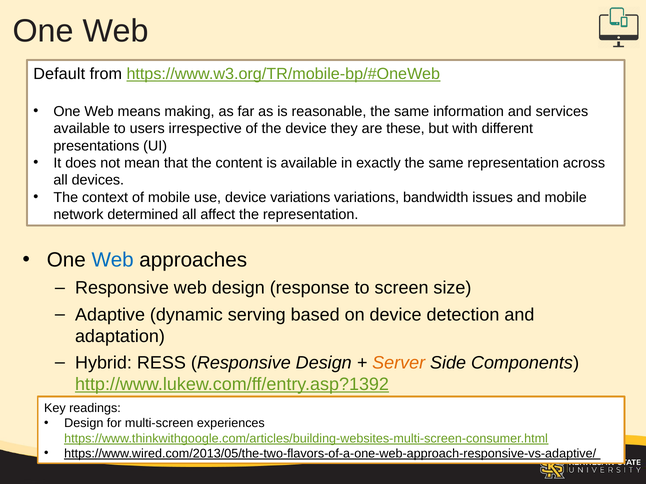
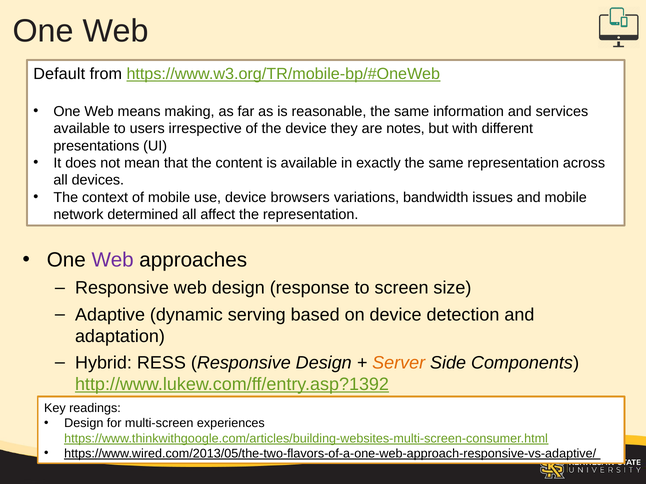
these: these -> notes (405, 129)
device variations: variations -> browsers (300, 198)
Web colour: blue -> purple (113, 260)
